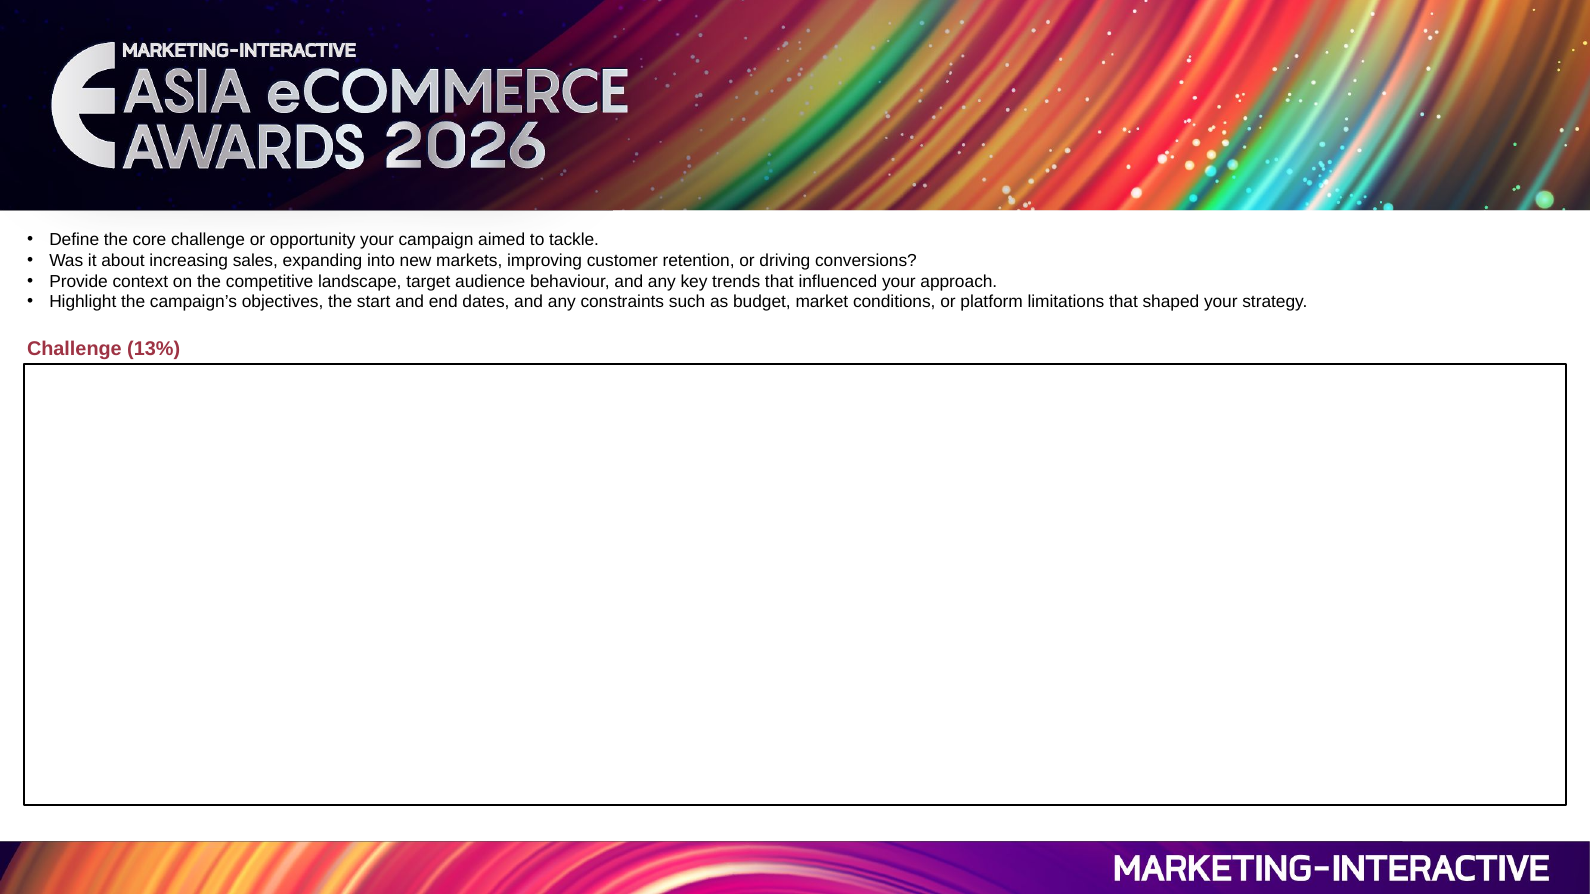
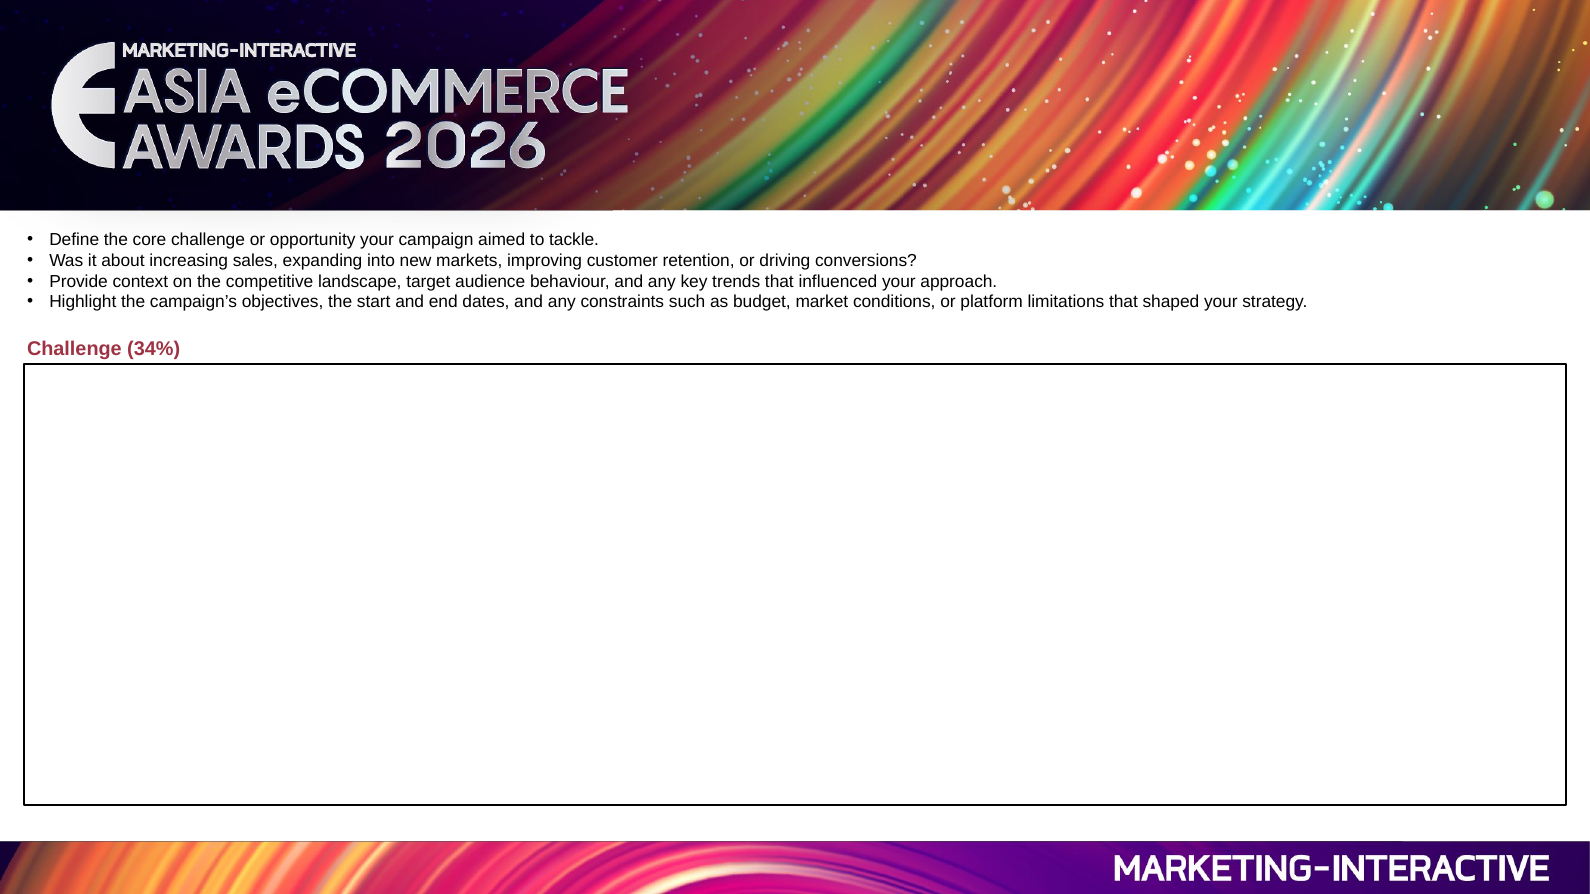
13%: 13% -> 34% (154, 349)
